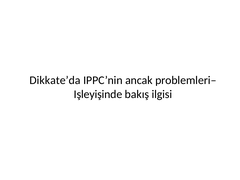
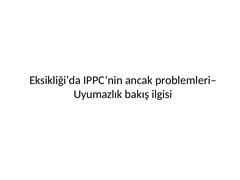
Dikkate’da: Dikkate’da -> Eksikliği’da (55, 80)
Işleyişinde: Işleyişinde -> Uyumazlık (98, 94)
